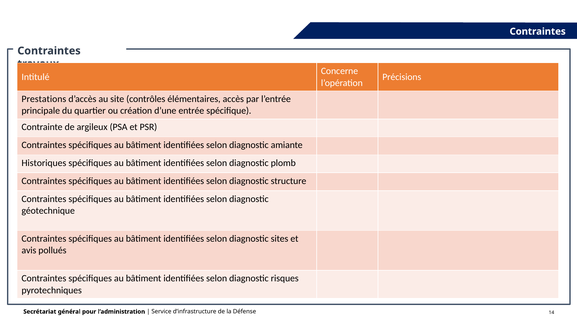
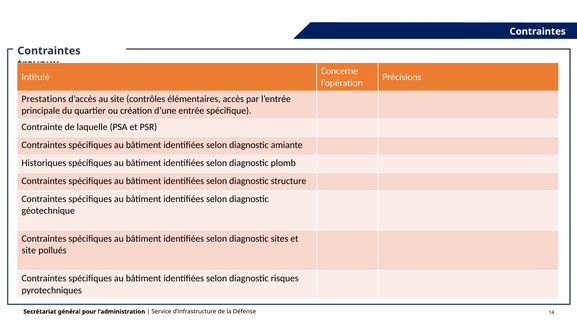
argileux: argileux -> laquelle (92, 127)
avis: avis -> site (29, 251)
